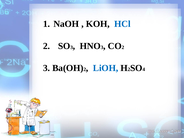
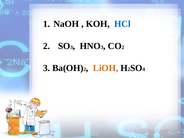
LiOH colour: blue -> orange (106, 68)
